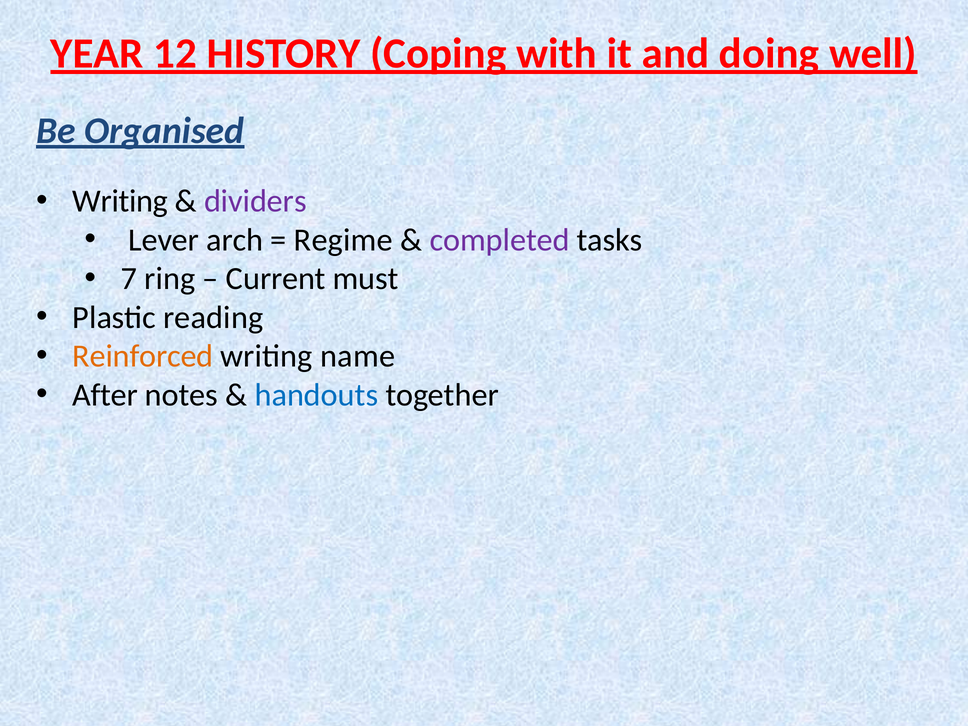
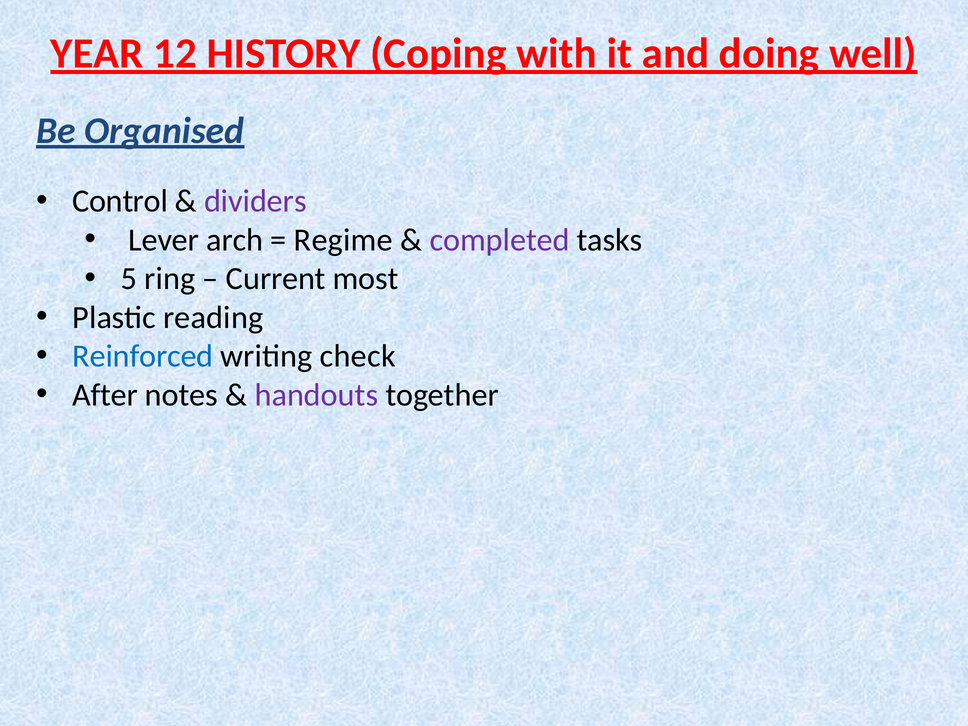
Writing: Writing -> Control (120, 201)
7: 7 -> 5 (129, 279)
must: must -> most (366, 279)
Reinforced colour: orange -> blue (143, 356)
name: name -> check (358, 356)
handouts colour: blue -> purple (316, 395)
